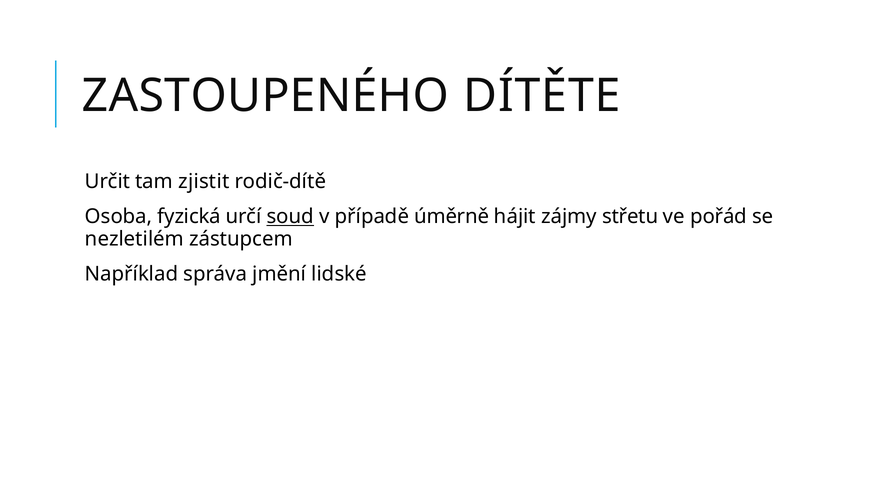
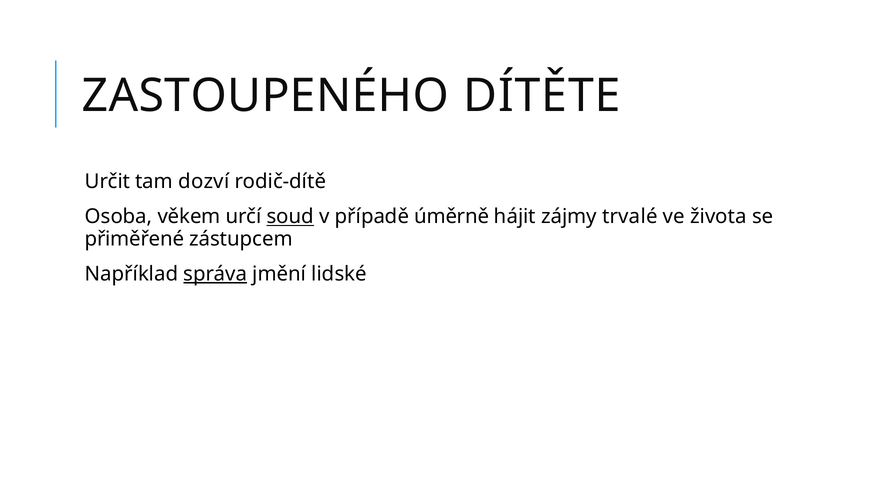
zjistit: zjistit -> dozví (204, 181)
fyzická: fyzická -> věkem (189, 217)
střetu: střetu -> trvalé (630, 217)
pořád: pořád -> života (718, 217)
nezletilém: nezletilém -> přiměřené (135, 239)
správa underline: none -> present (215, 274)
